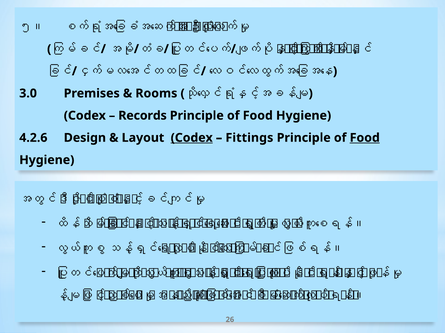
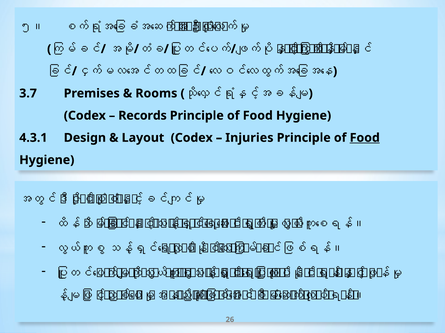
3.0: 3.0 -> 3.7 (28, 94)
4.2.6: 4.2.6 -> 4.3.1 (33, 138)
Codex underline: present -> none (192, 138)
Fittings: Fittings -> Injuries (249, 138)
